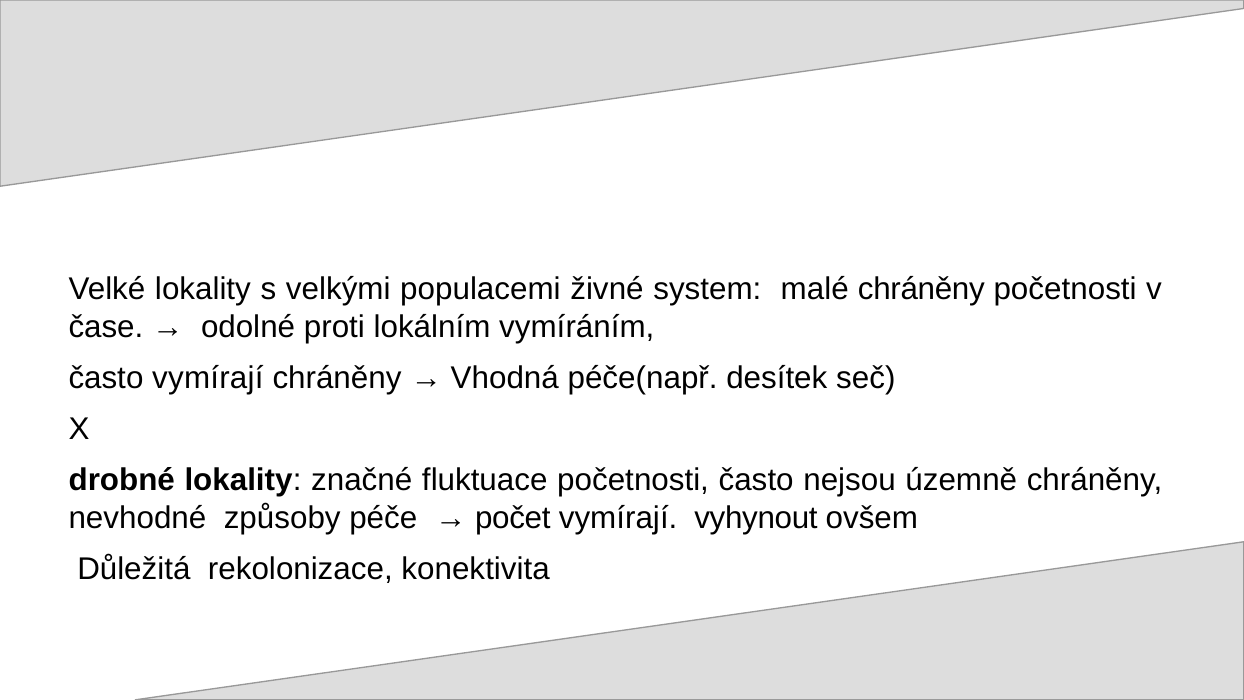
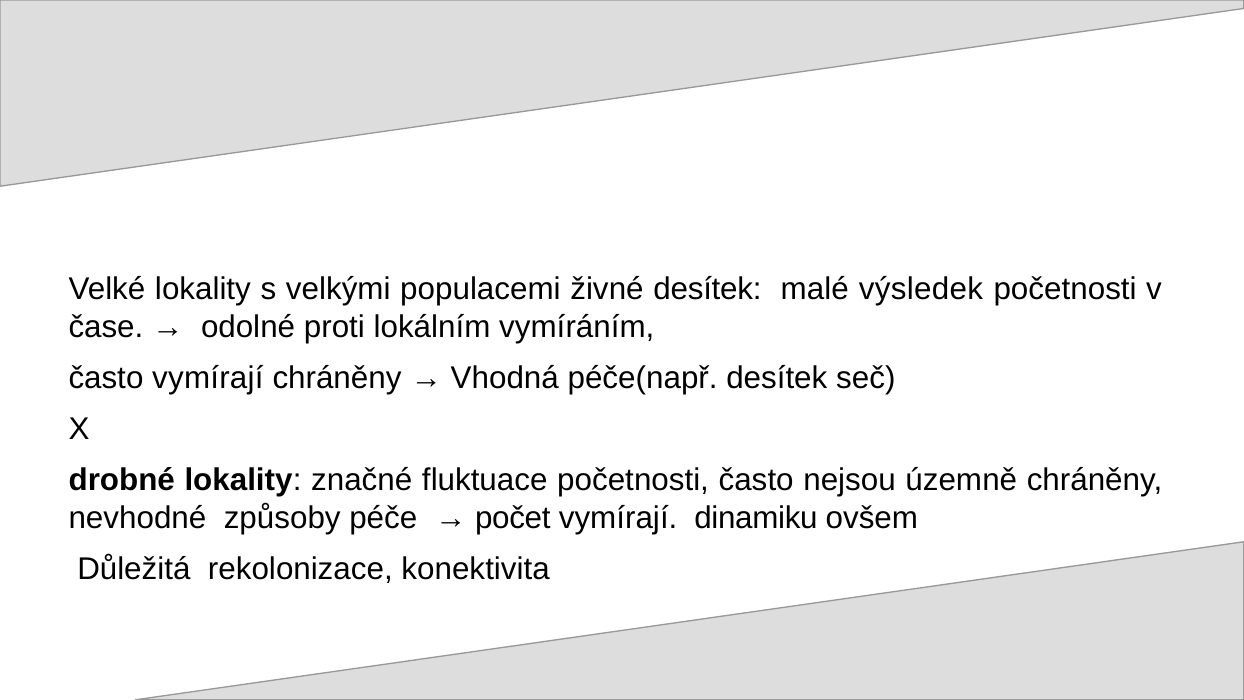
živné system: system -> desítek (707, 289)
malé chráněny: chráněny -> výsledek (921, 289)
vyhynout: vyhynout -> dinamiku (756, 518)
